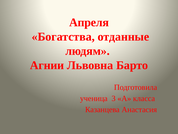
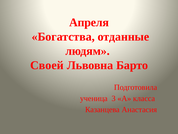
Агнии: Агнии -> Своей (47, 65)
